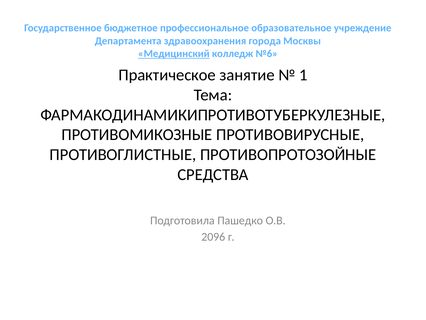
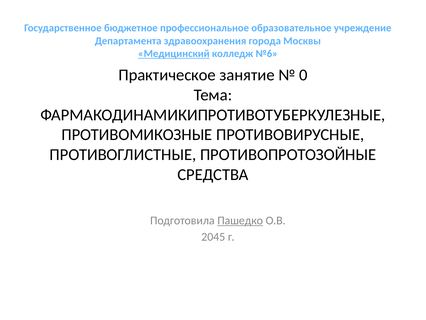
1: 1 -> 0 (303, 75)
Пашедко underline: none -> present (240, 220)
2096: 2096 -> 2045 (213, 237)
